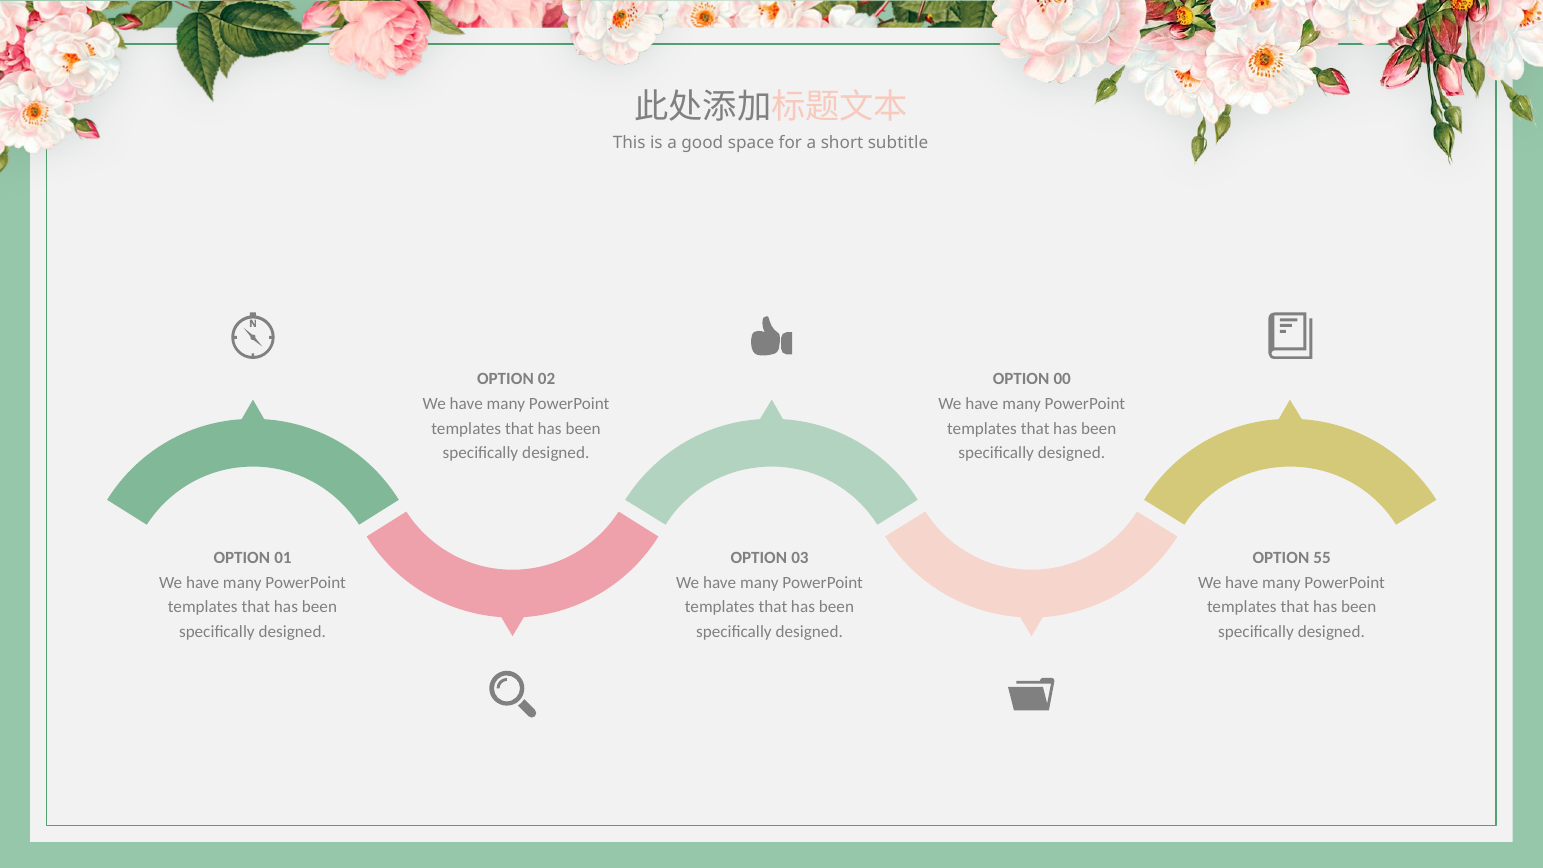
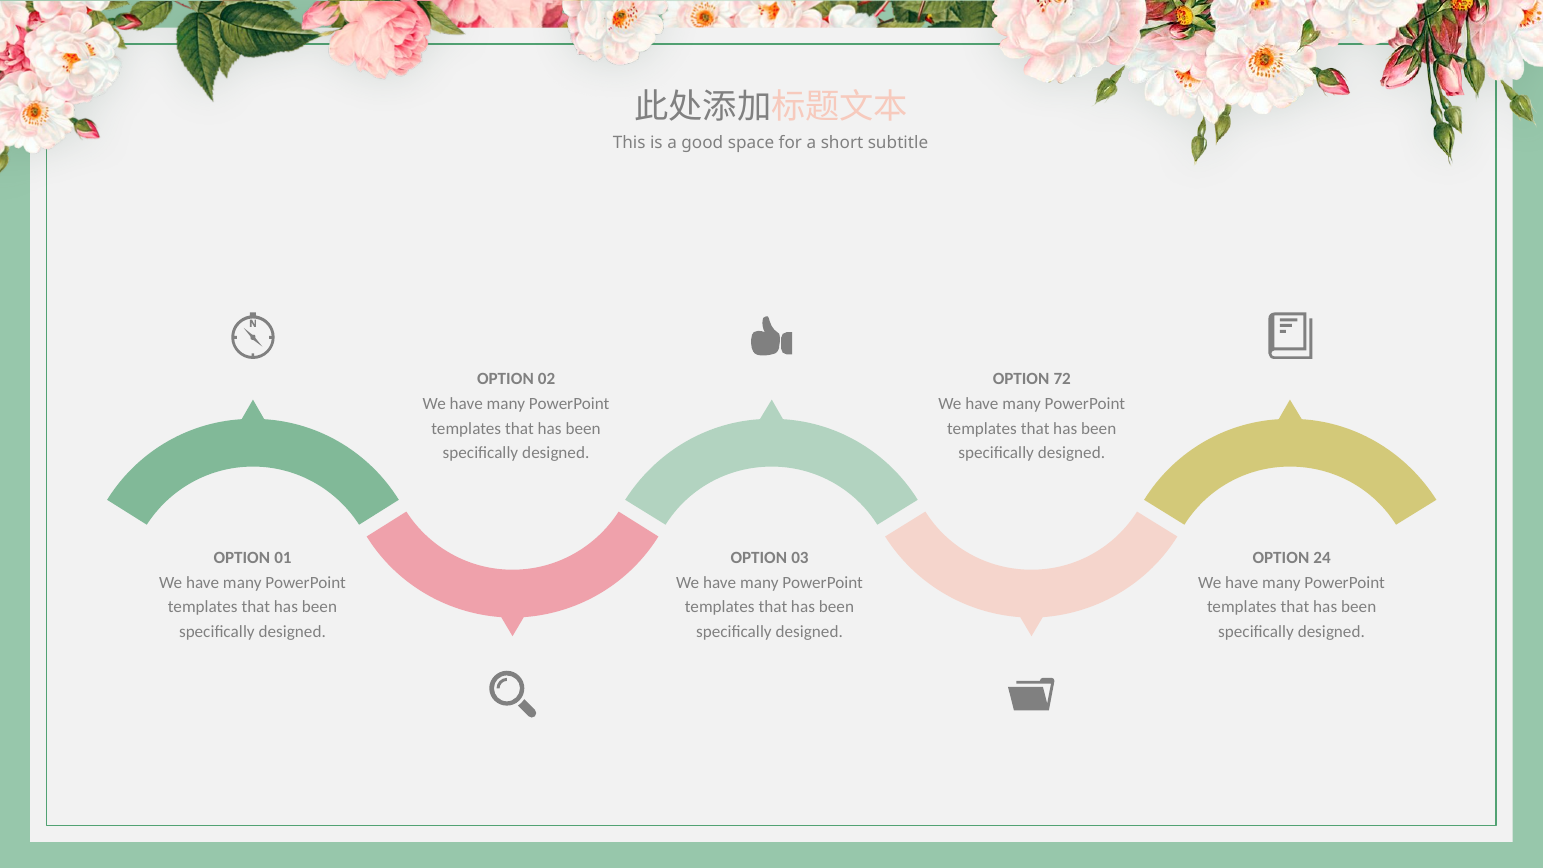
00: 00 -> 72 (1062, 379)
55: 55 -> 24 (1322, 558)
